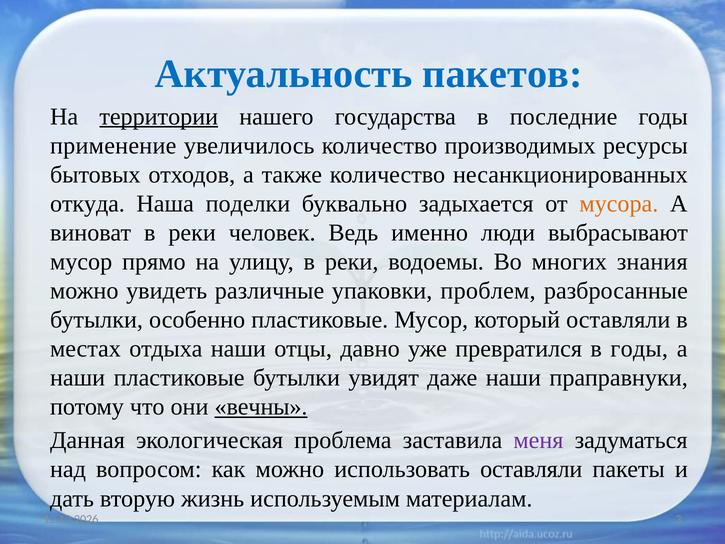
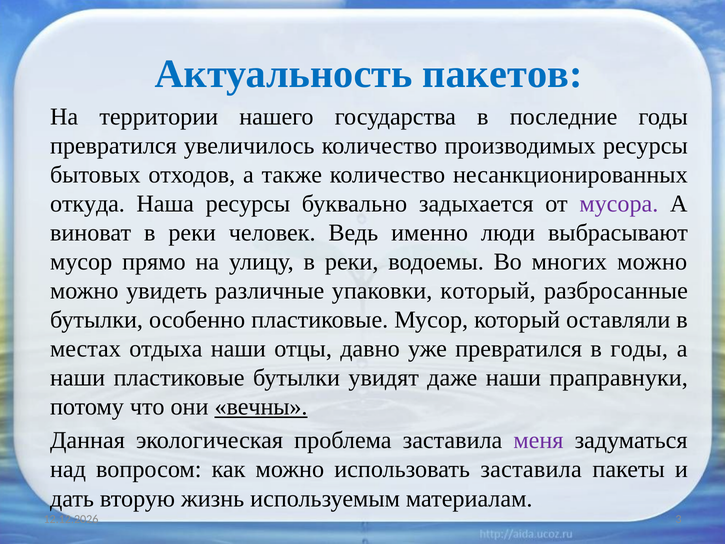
территории underline: present -> none (159, 116)
применение: применение -> превратился (113, 145)
Наша поделки: поделки -> ресурсы (248, 203)
мусора colour: orange -> purple (619, 203)
многих знания: знания -> можно (652, 261)
упаковки проблем: проблем -> который (488, 290)
использовать оставляли: оставляли -> заставила (531, 469)
